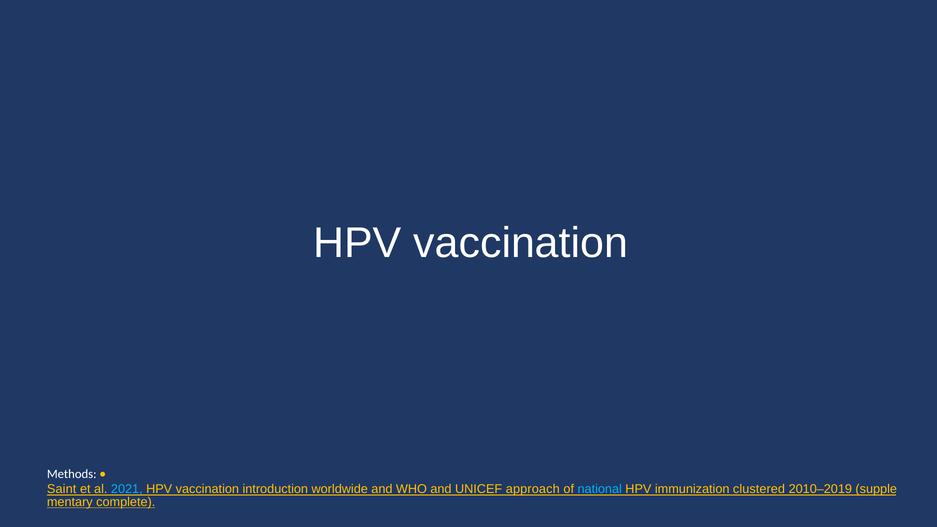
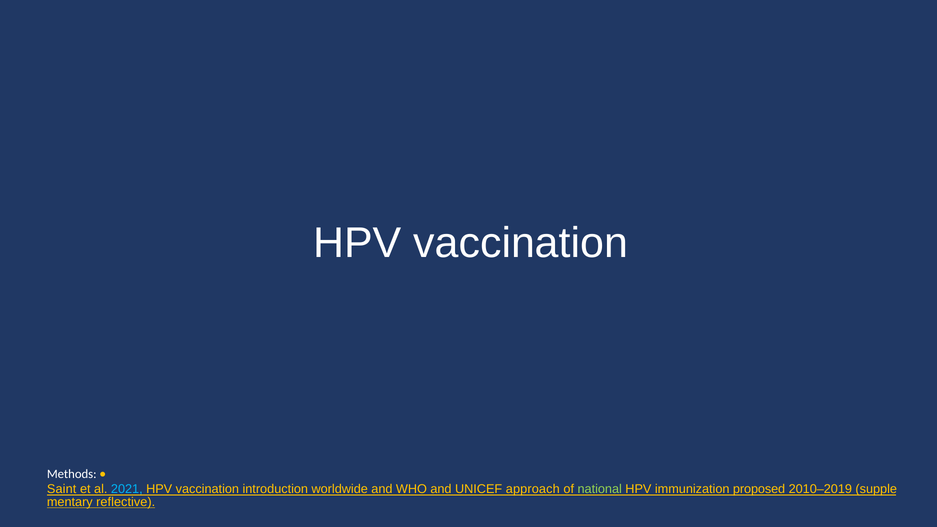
national colour: light blue -> light green (600, 489)
clustered: clustered -> proposed (759, 489)
complete: complete -> reflective (126, 502)
